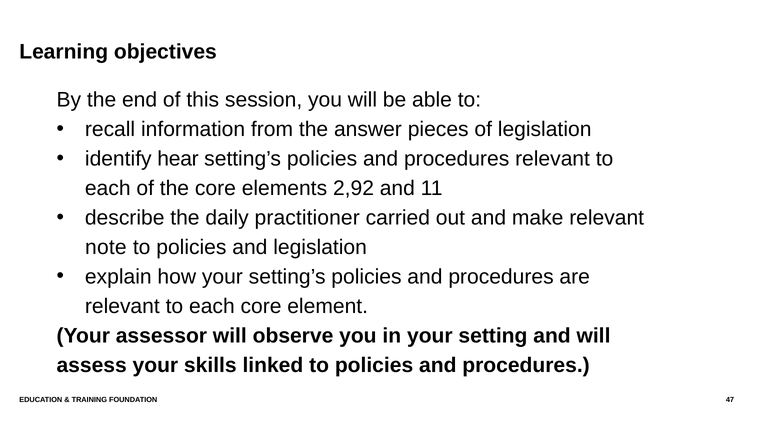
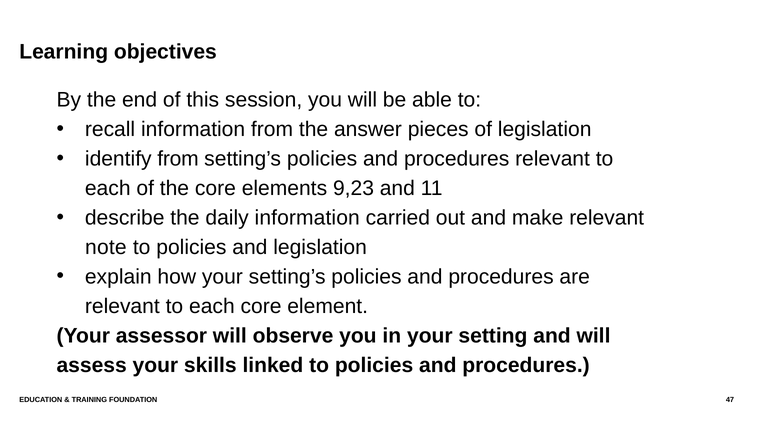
identify hear: hear -> from (178, 159)
2,92: 2,92 -> 9,23 (353, 188)
daily practitioner: practitioner -> information (307, 218)
